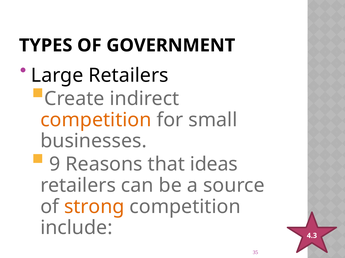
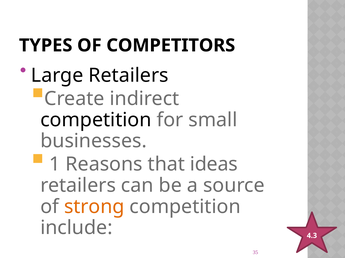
GOVERNMENT: GOVERNMENT -> COMPETITORS (171, 46)
competition colour: orange -> black (96, 120)
9: 9 -> 1 (55, 165)
